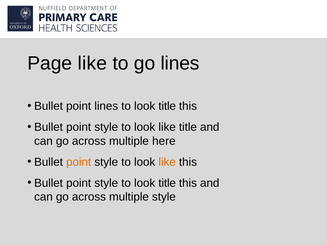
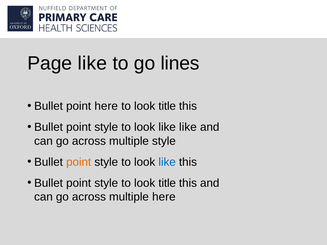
point lines: lines -> here (106, 106)
like title: title -> like (188, 127)
multiple here: here -> style (164, 141)
like colour: orange -> blue (167, 162)
multiple style: style -> here (164, 197)
